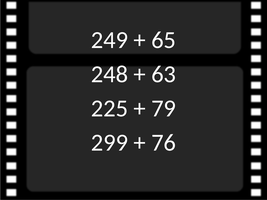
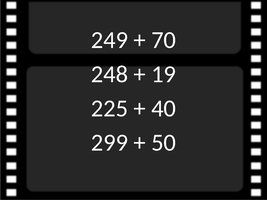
65: 65 -> 70 (164, 40)
63: 63 -> 19 (164, 74)
79: 79 -> 40 (164, 109)
76: 76 -> 50 (164, 143)
